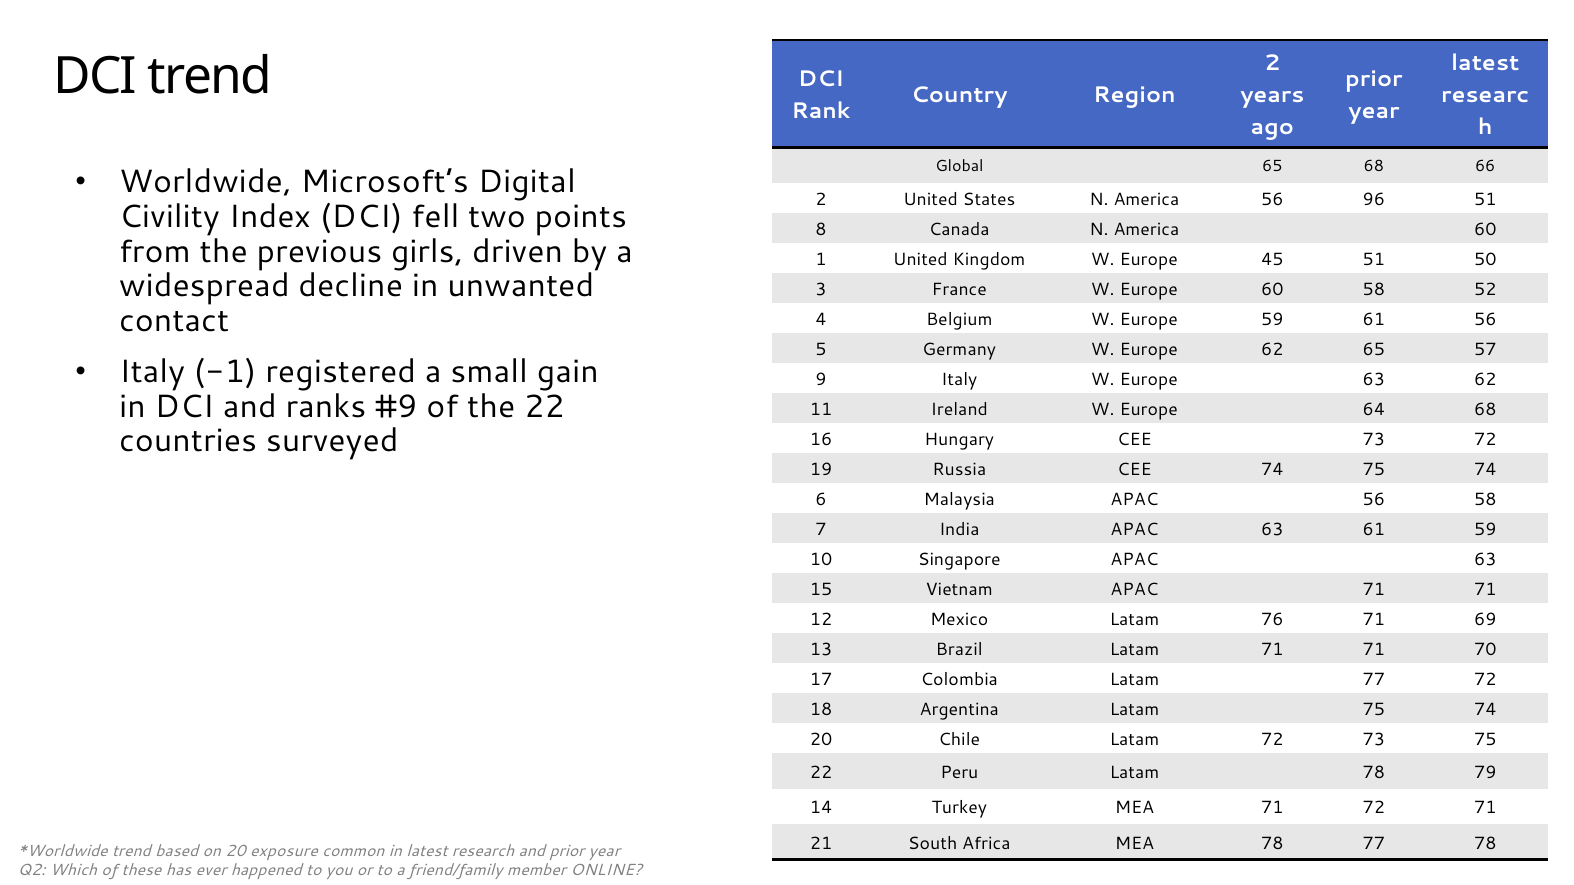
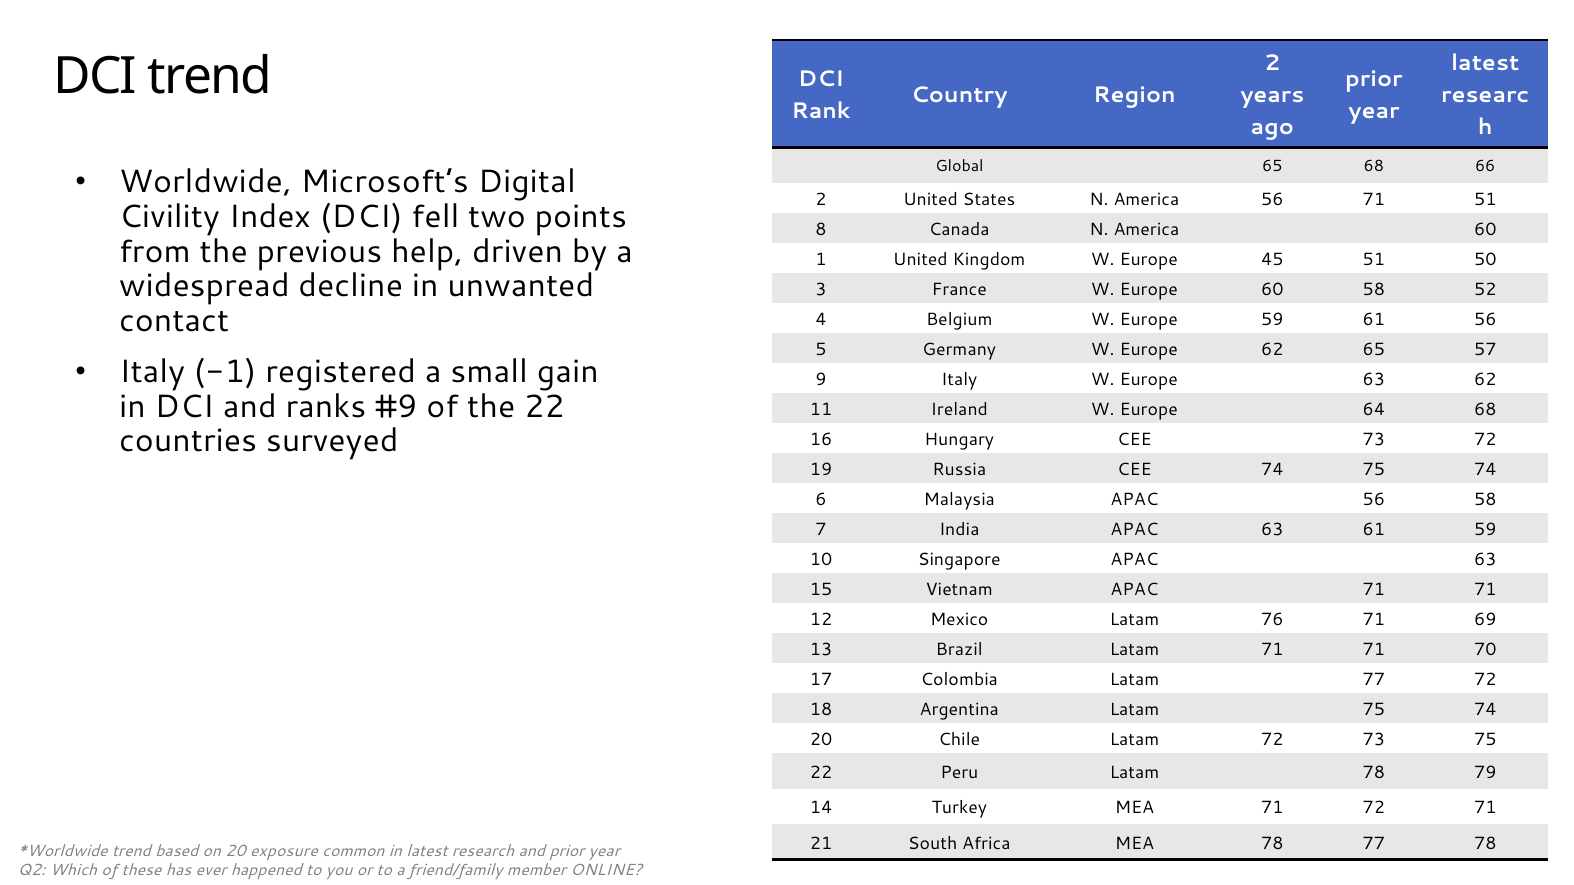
56 96: 96 -> 71 (1374, 200)
girls: girls -> help (427, 252)
